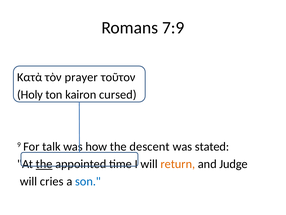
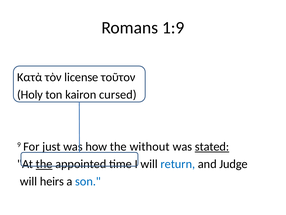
7:9: 7:9 -> 1:9 (173, 28)
prayer: prayer -> license (81, 77)
talk: talk -> just (51, 146)
descent: descent -> without (150, 146)
stated underline: none -> present (212, 146)
return colour: orange -> blue (178, 164)
cries: cries -> heirs (52, 181)
